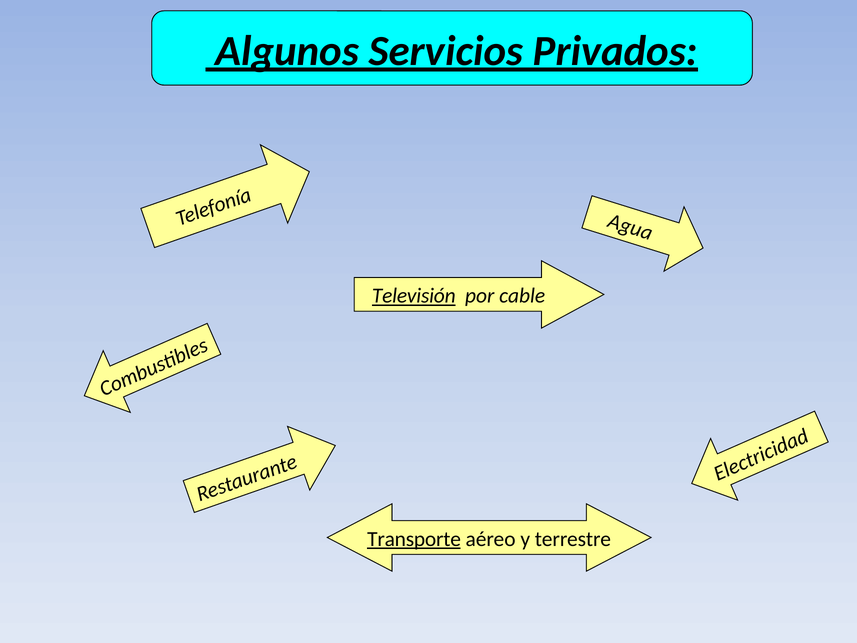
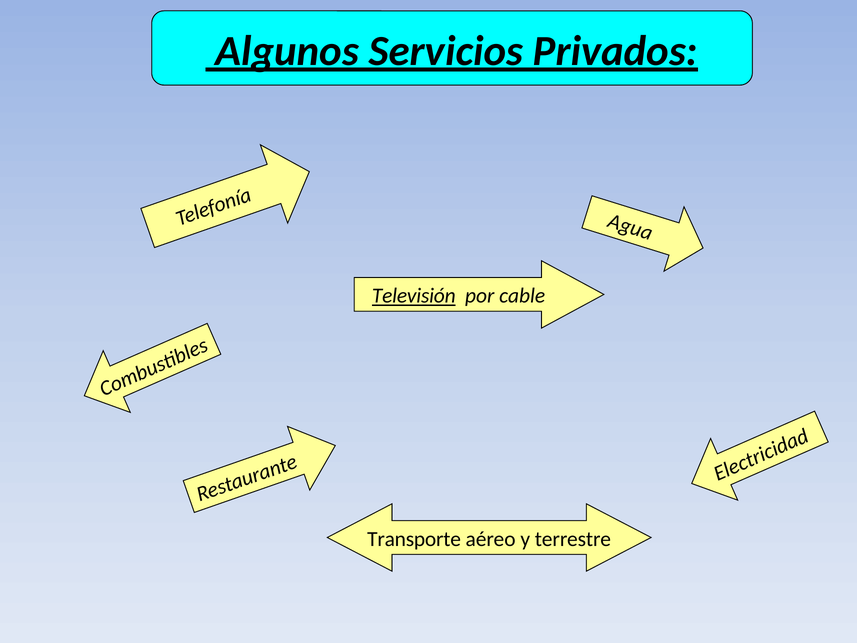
Transporte underline: present -> none (414, 539)
